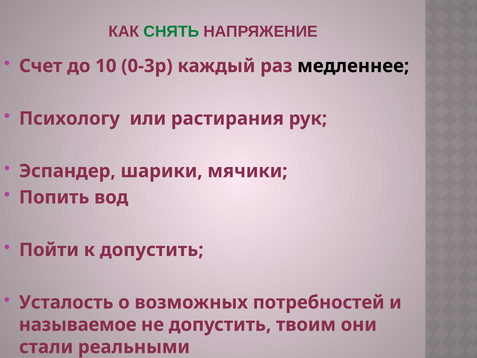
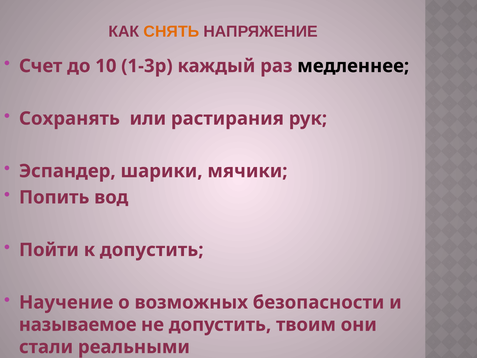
СНЯТЬ colour: green -> orange (171, 31)
0-3р: 0-3р -> 1-3р (147, 66)
Психологу: Психологу -> Сохранять (69, 118)
Усталость: Усталость -> Научение (66, 302)
потребностей: потребностей -> безопасности (319, 302)
